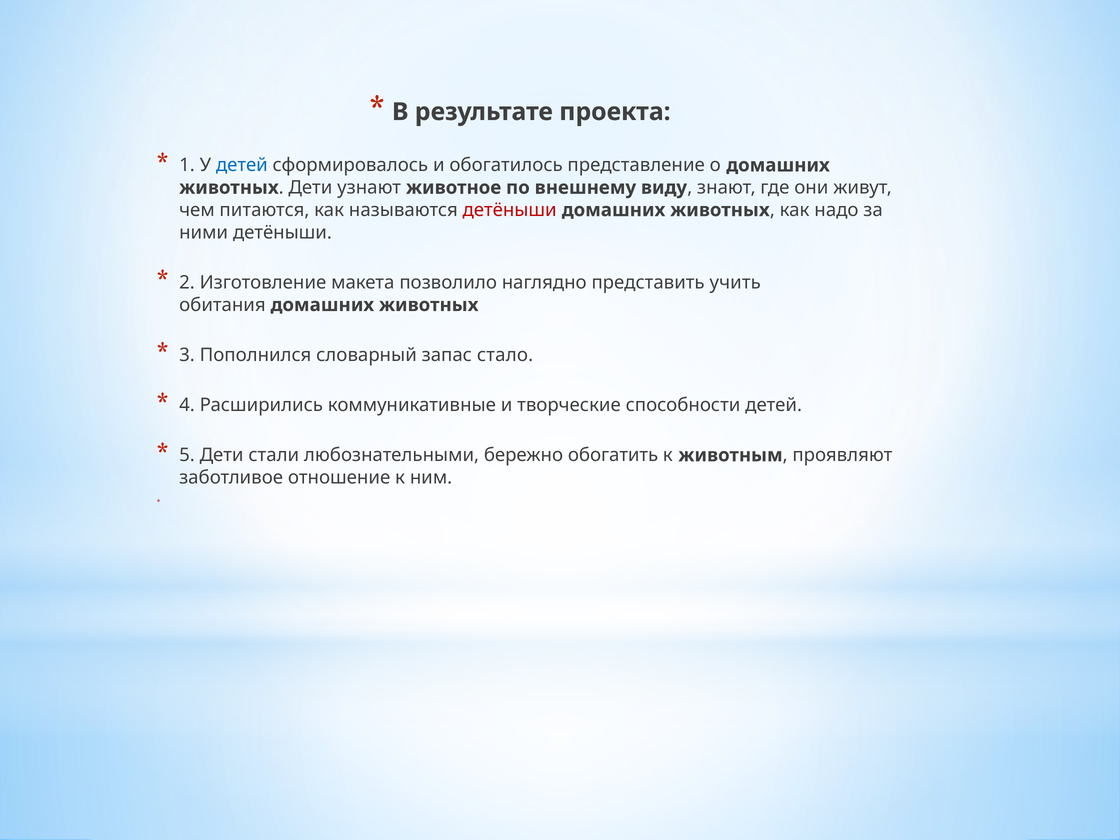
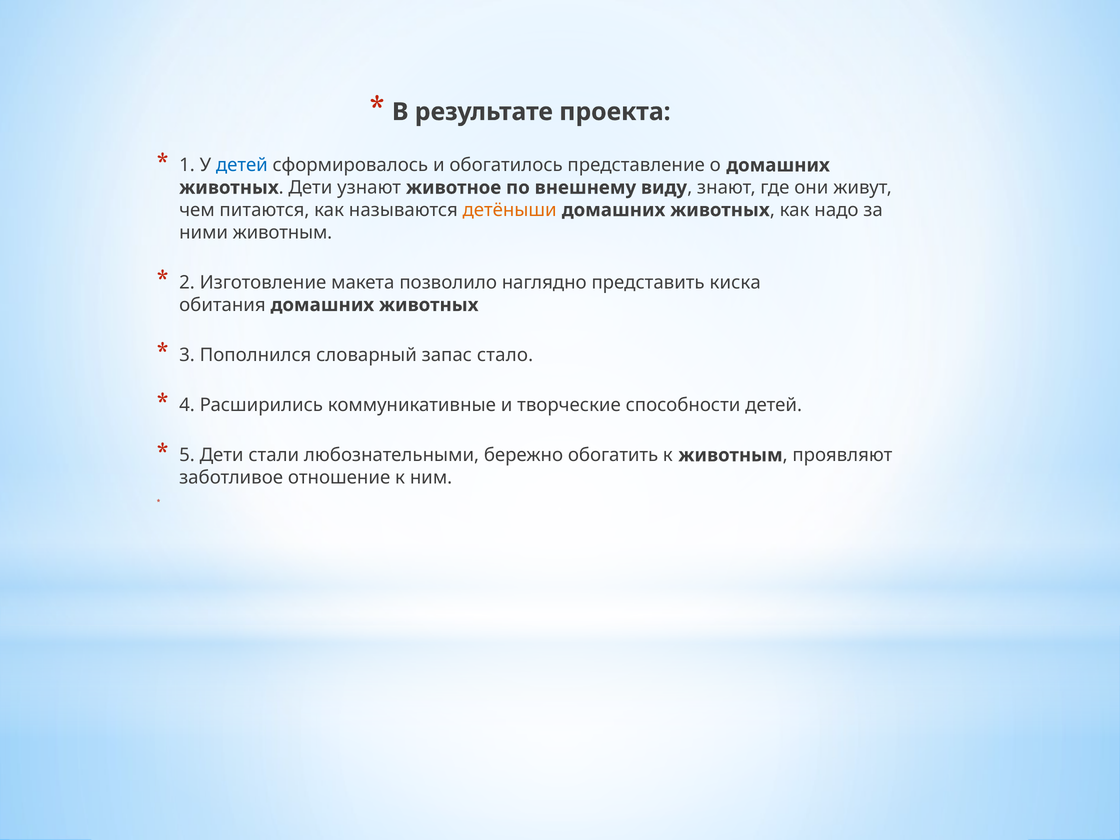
детёныши colour: red -> orange (510, 210)
ними детёныши: детёныши -> животным (282, 232)
учить: учить -> киска (735, 283)
